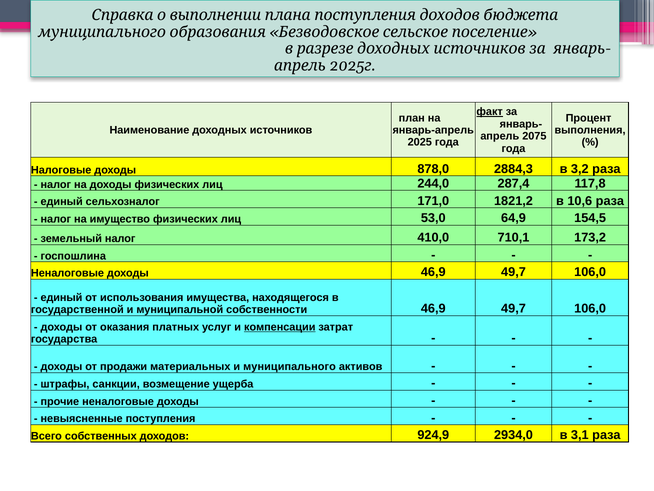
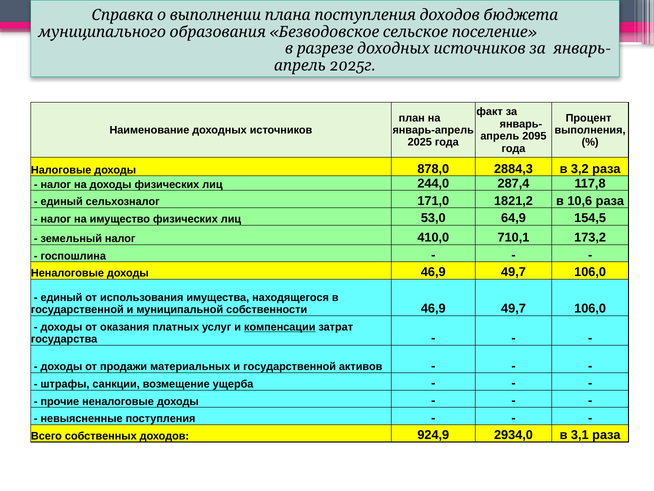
факт underline: present -> none (490, 112)
2075: 2075 -> 2095 (534, 136)
и муниципального: муниципального -> государственной (290, 366)
